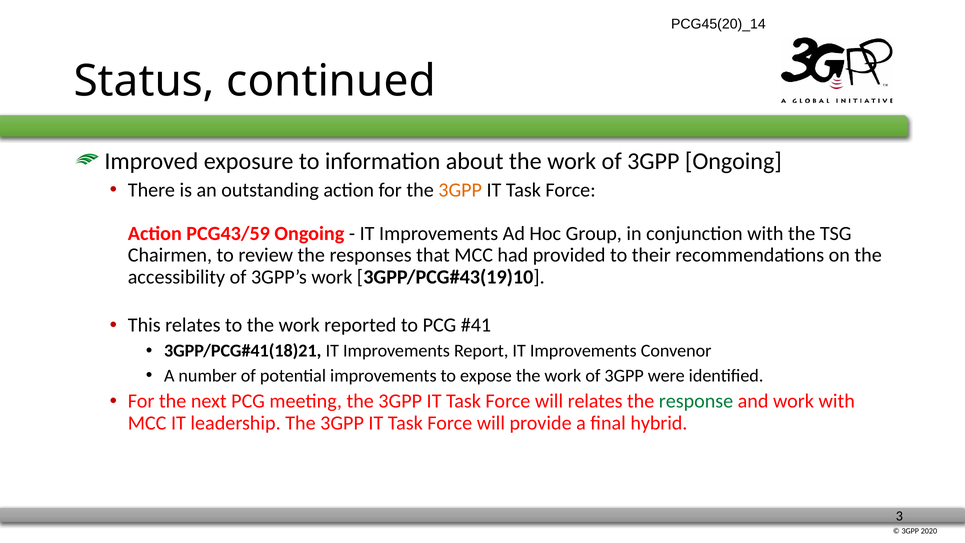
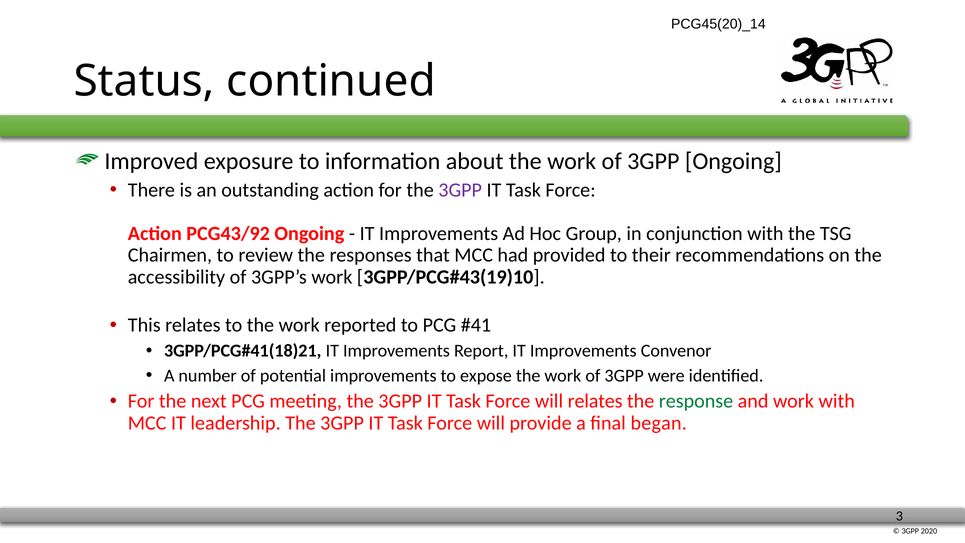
3GPP colour: orange -> purple (460, 190)
PCG43/59: PCG43/59 -> PCG43/92 (228, 233)
hybrid: hybrid -> began (659, 423)
